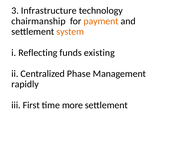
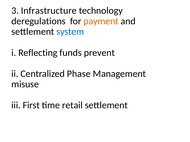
chairmanship: chairmanship -> deregulations (39, 21)
system colour: orange -> blue (70, 32)
existing: existing -> prevent (99, 53)
rapidly: rapidly -> misuse (25, 84)
more: more -> retail (72, 106)
